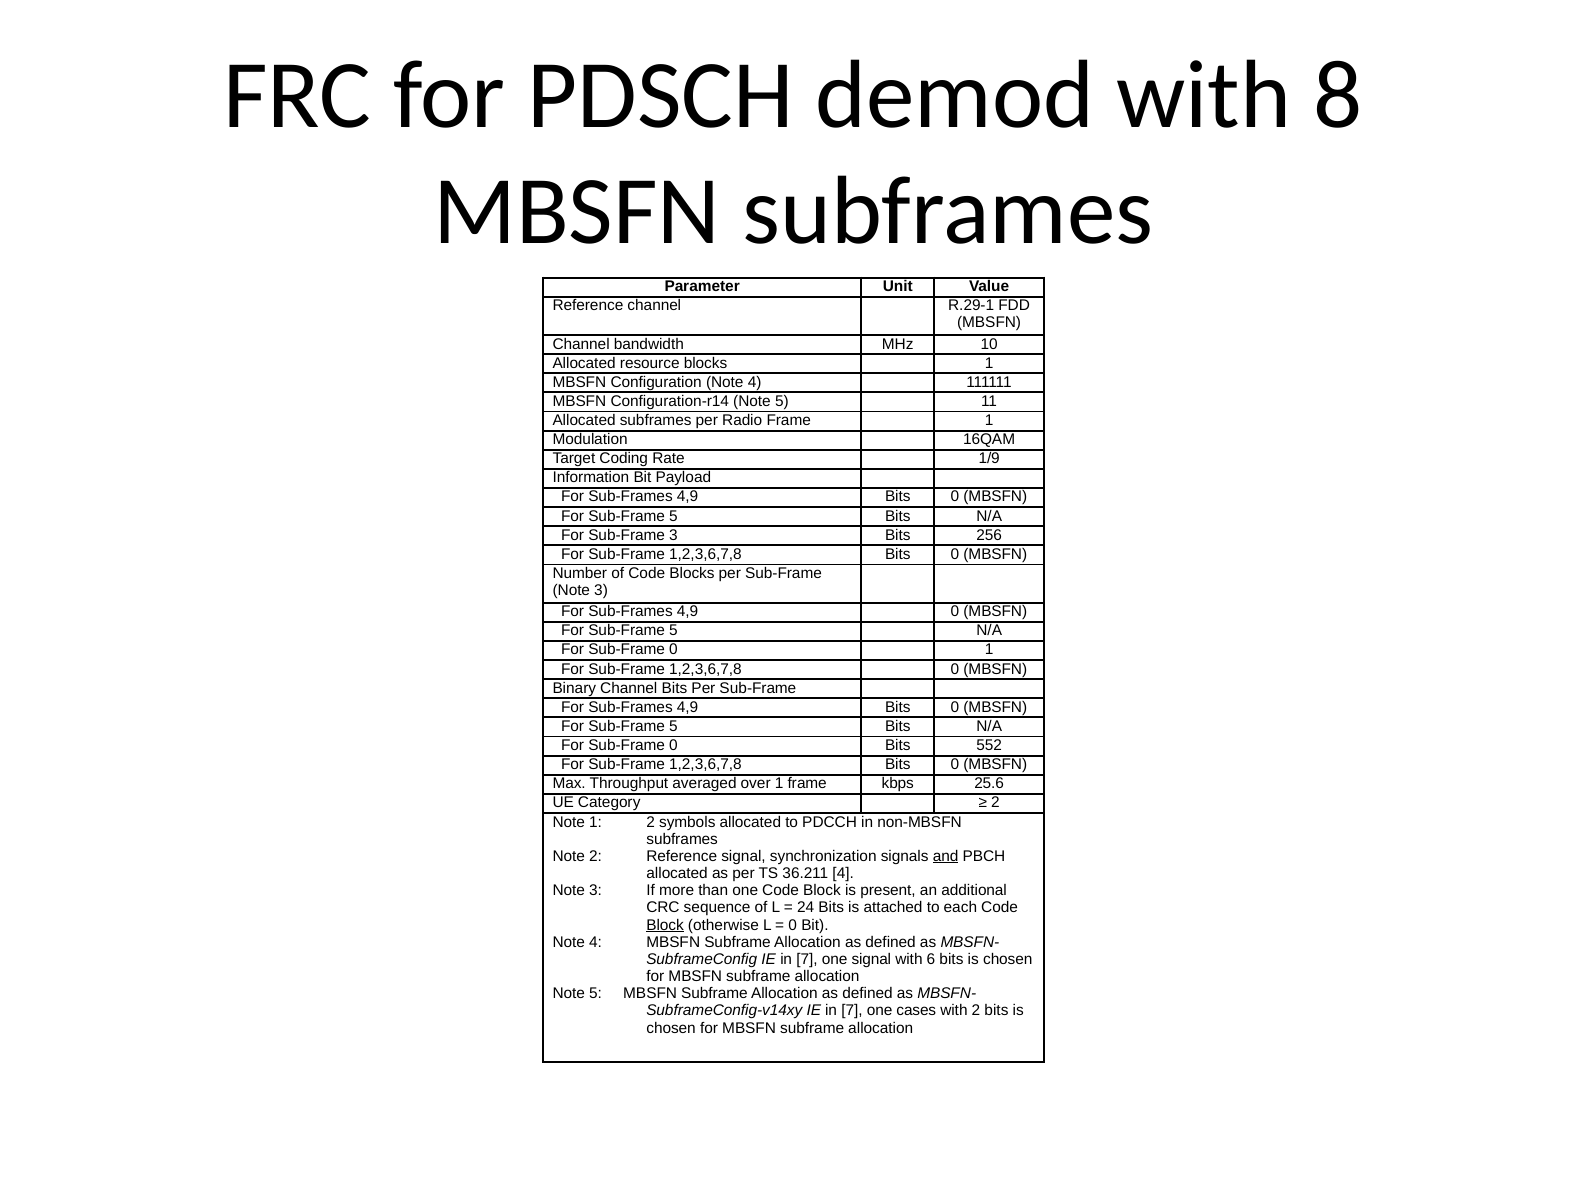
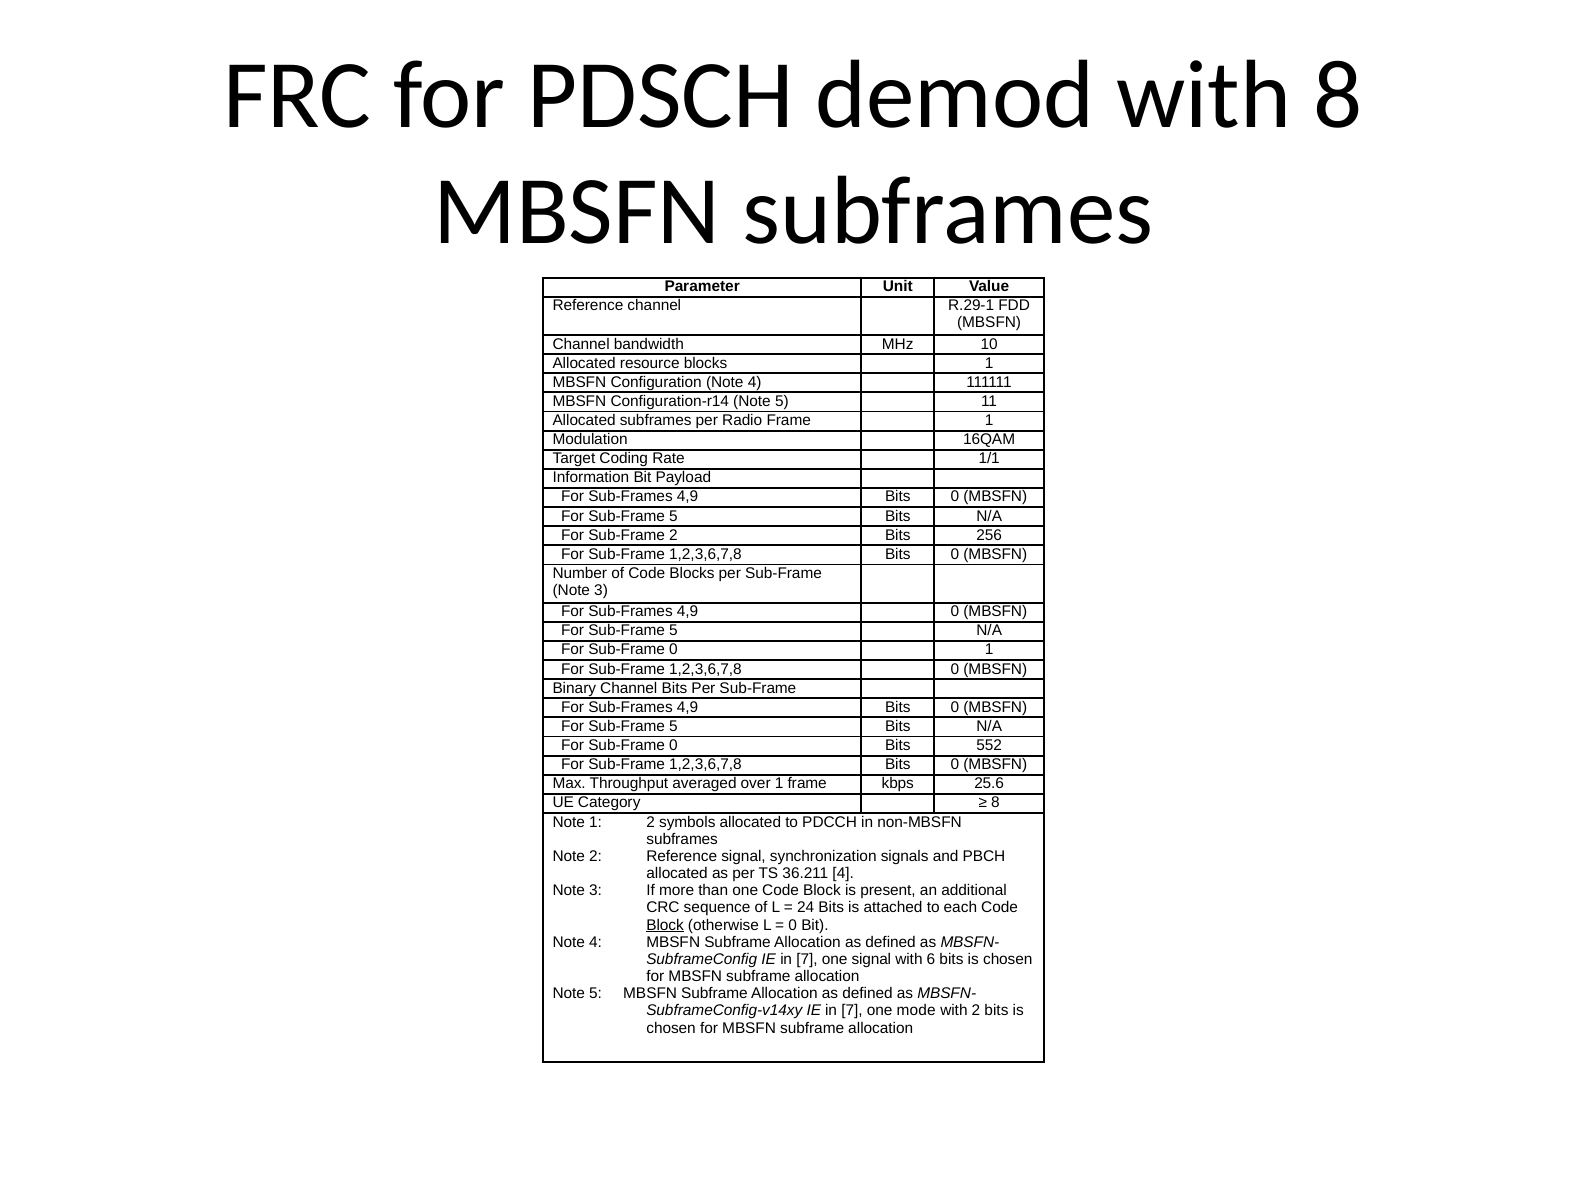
1/9: 1/9 -> 1/1 (989, 459)
Sub-Frame 3: 3 -> 2 (673, 535)
2: 2 -> 8 (995, 803)
and underline: present -> none (946, 856)
cases: cases -> mode (916, 1011)
